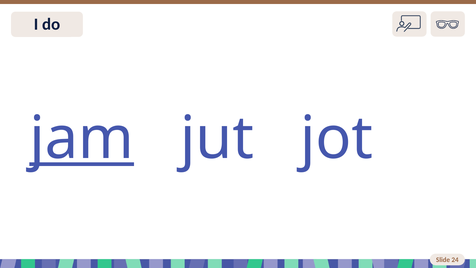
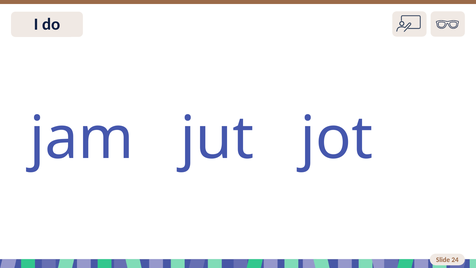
jam underline: present -> none (82, 138)
